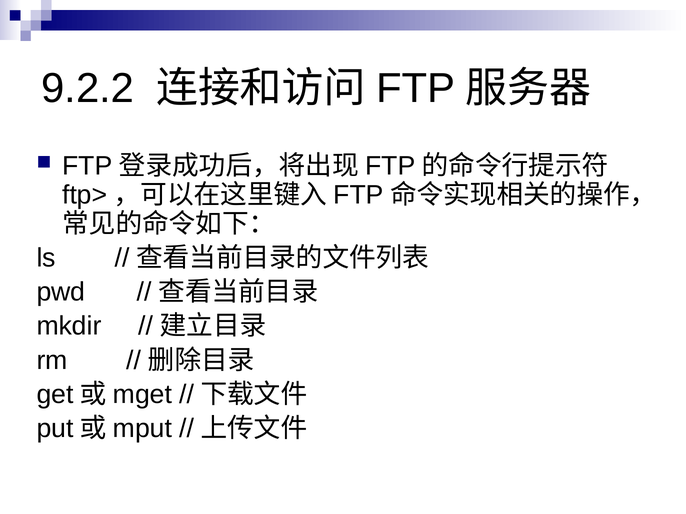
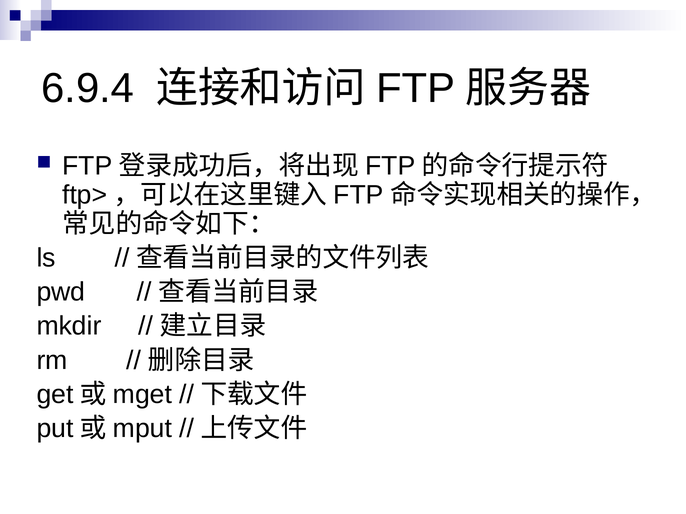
9.2.2: 9.2.2 -> 6.9.4 (88, 89)
